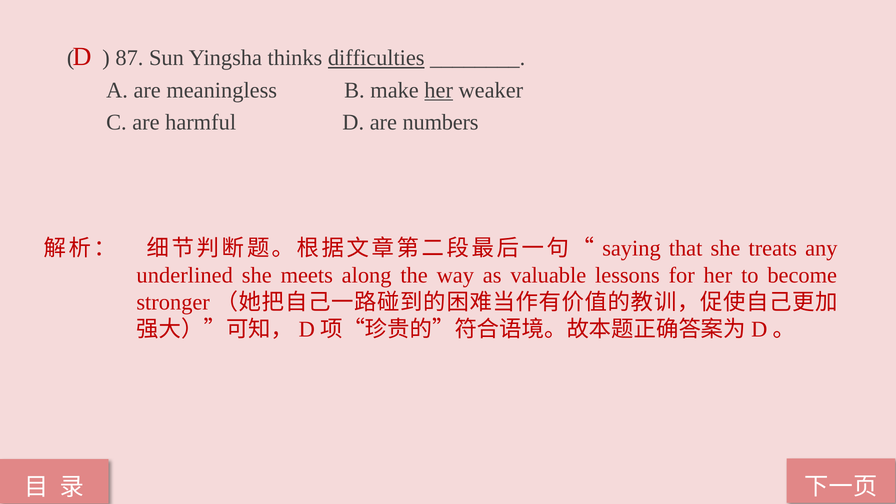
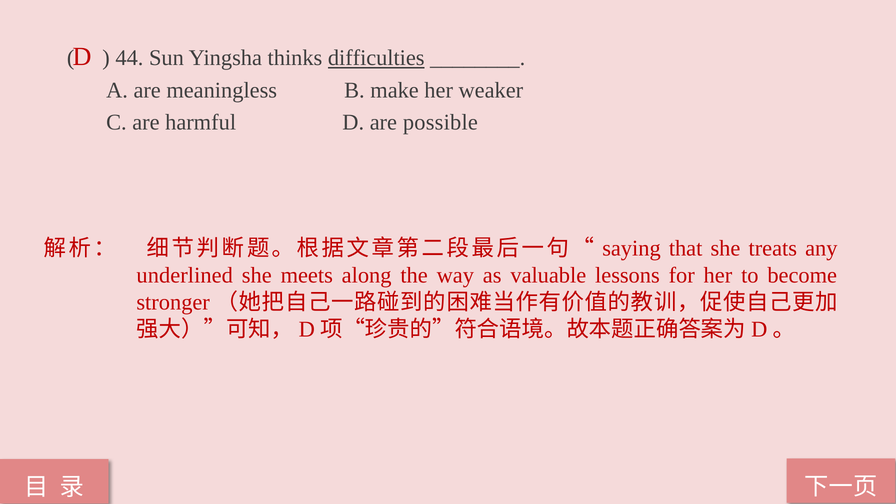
87: 87 -> 44 (129, 58)
her underline: present -> none (439, 90)
numbers: numbers -> possible (440, 123)
